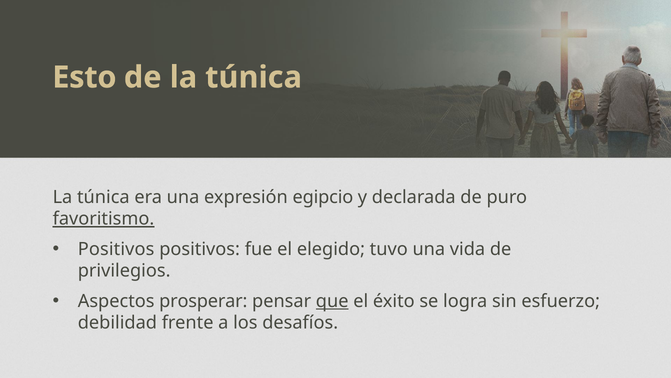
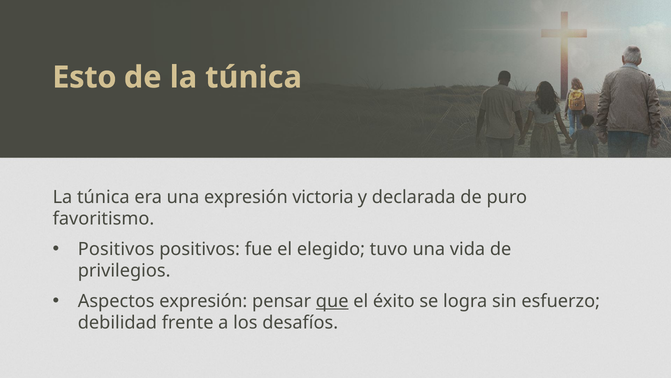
egipcio: egipcio -> victoria (323, 197)
favoritismo underline: present -> none (103, 219)
Aspectos prosperar: prosperar -> expresión (203, 301)
